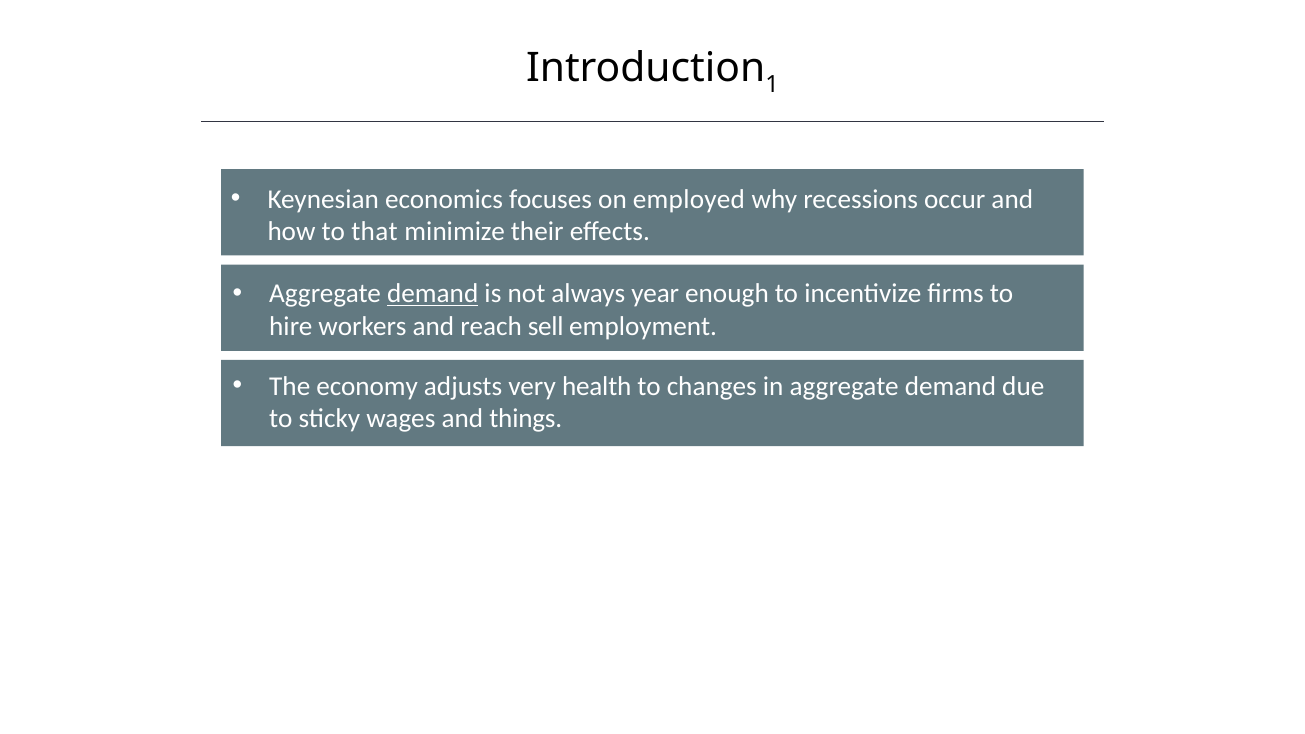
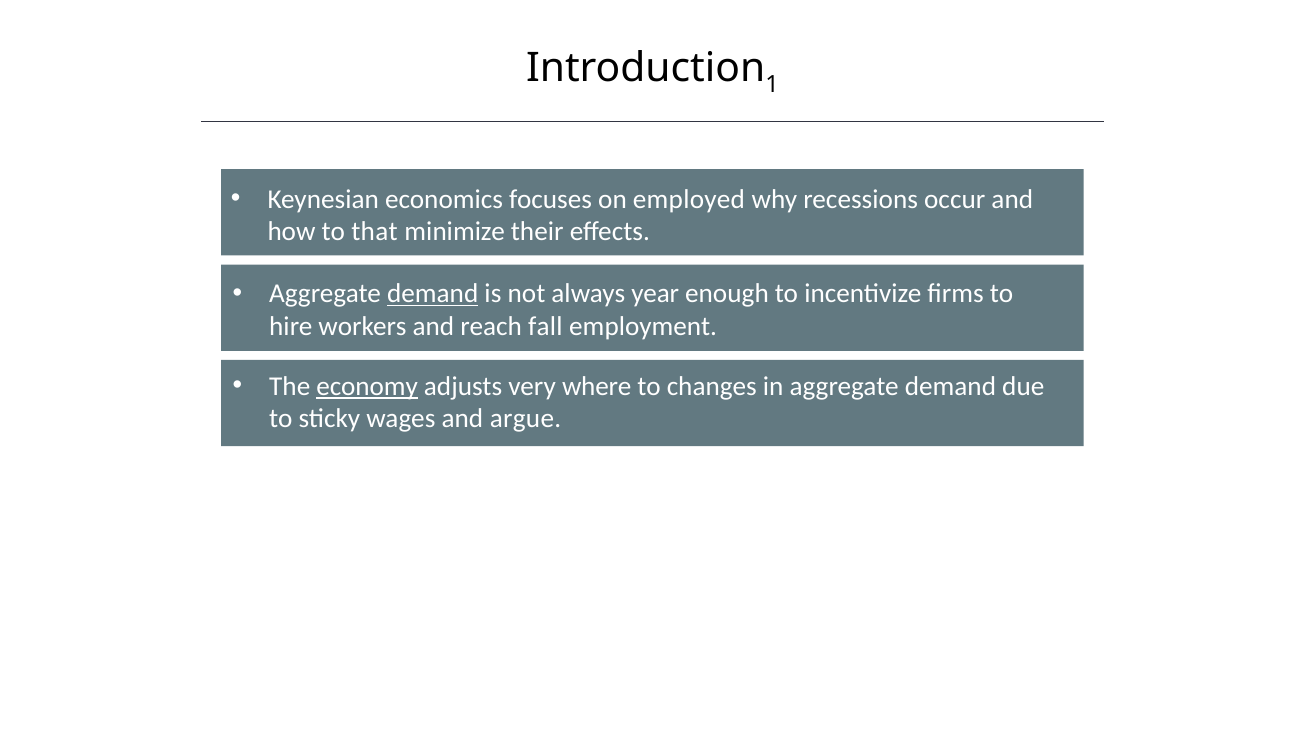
sell: sell -> fall (545, 327)
economy underline: none -> present (367, 386)
health: health -> where (597, 386)
things: things -> argue (526, 419)
